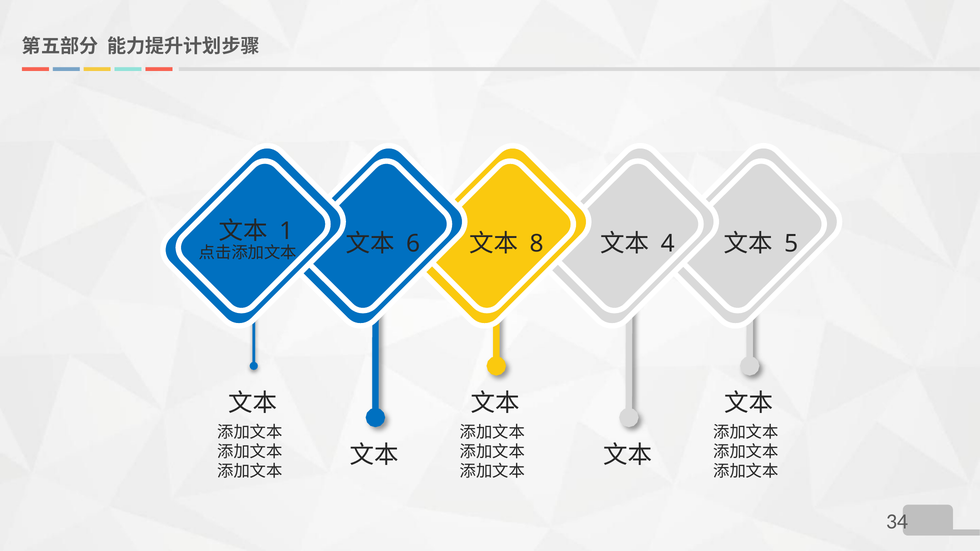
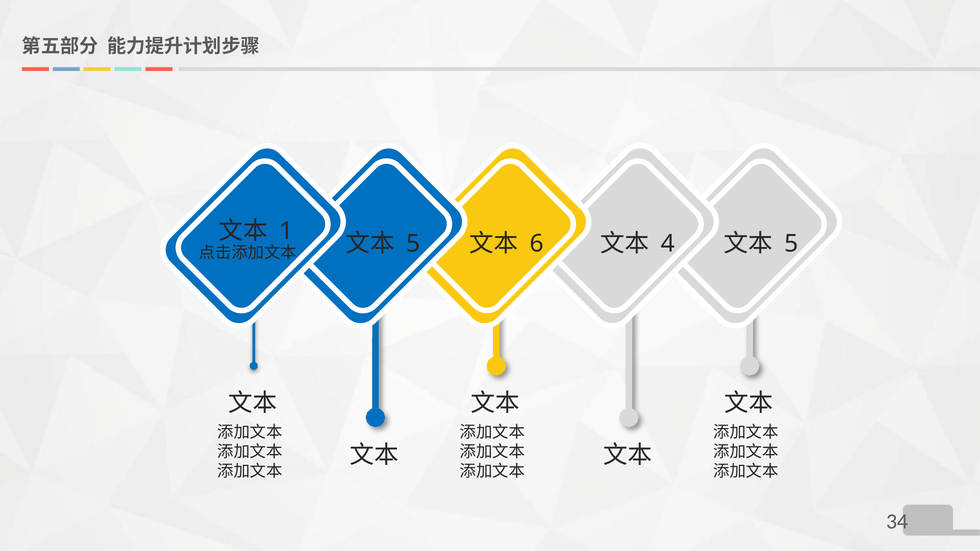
6: 6 -> 5 (413, 244)
8: 8 -> 6 (537, 244)
